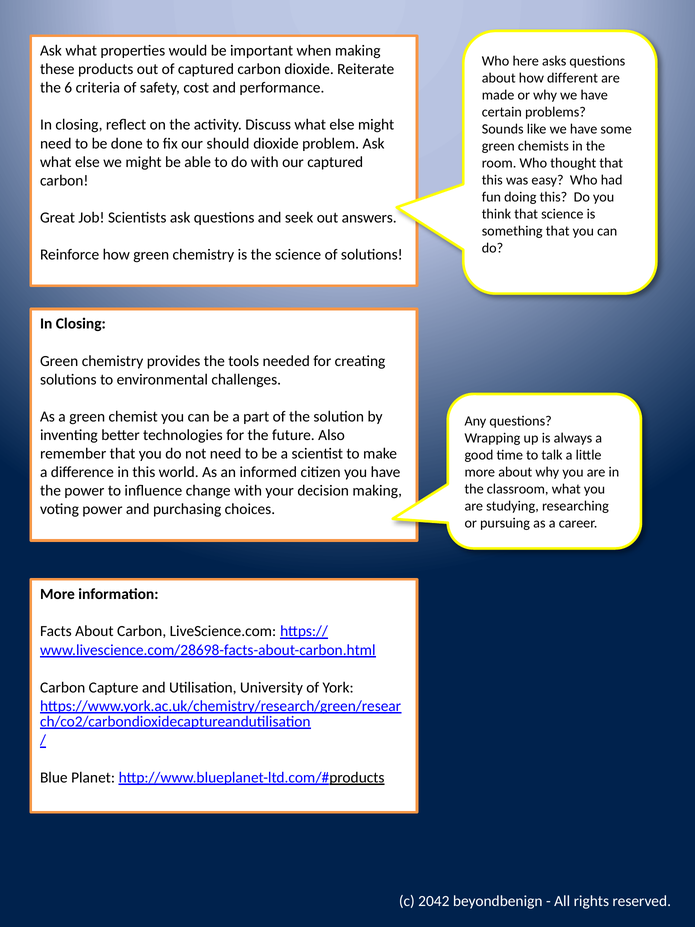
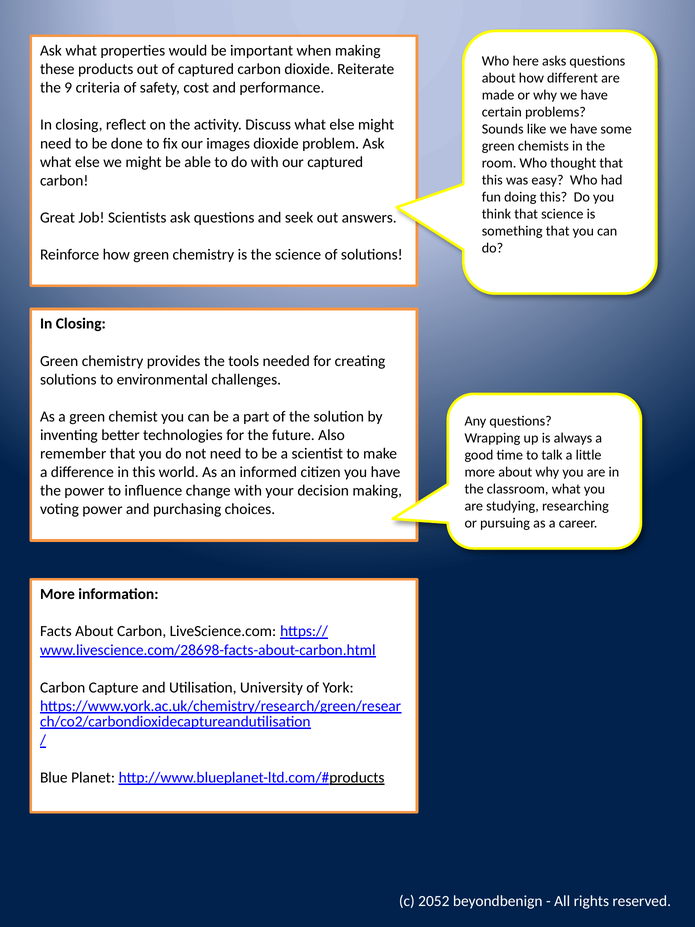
6: 6 -> 9 (68, 88)
should: should -> images (228, 143)
2042: 2042 -> 2052 (434, 901)
